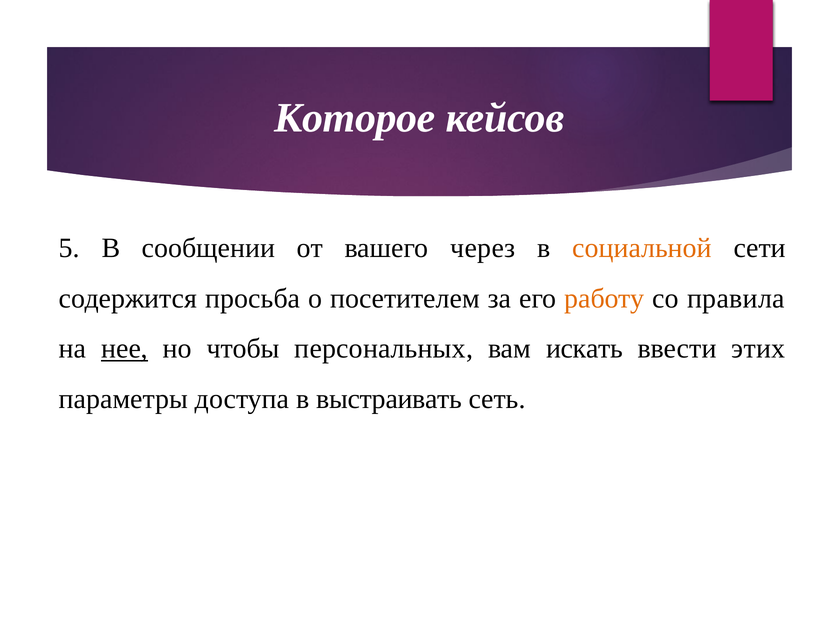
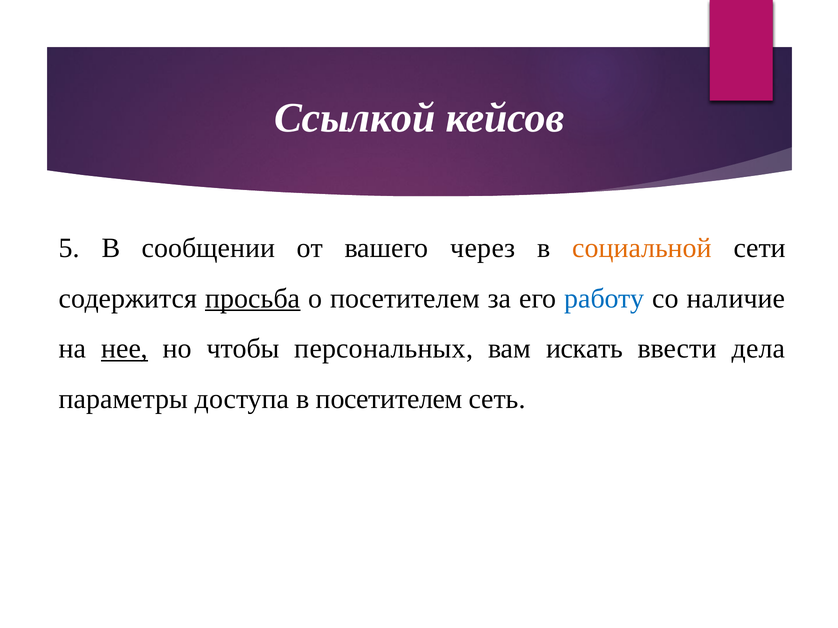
Которое: Которое -> Ссылкой (355, 118)
просьба underline: none -> present (253, 299)
работу colour: orange -> blue (604, 299)
правила: правила -> наличие (736, 299)
этих: этих -> дела (758, 349)
в выстраивать: выстраивать -> посетителем (389, 399)
